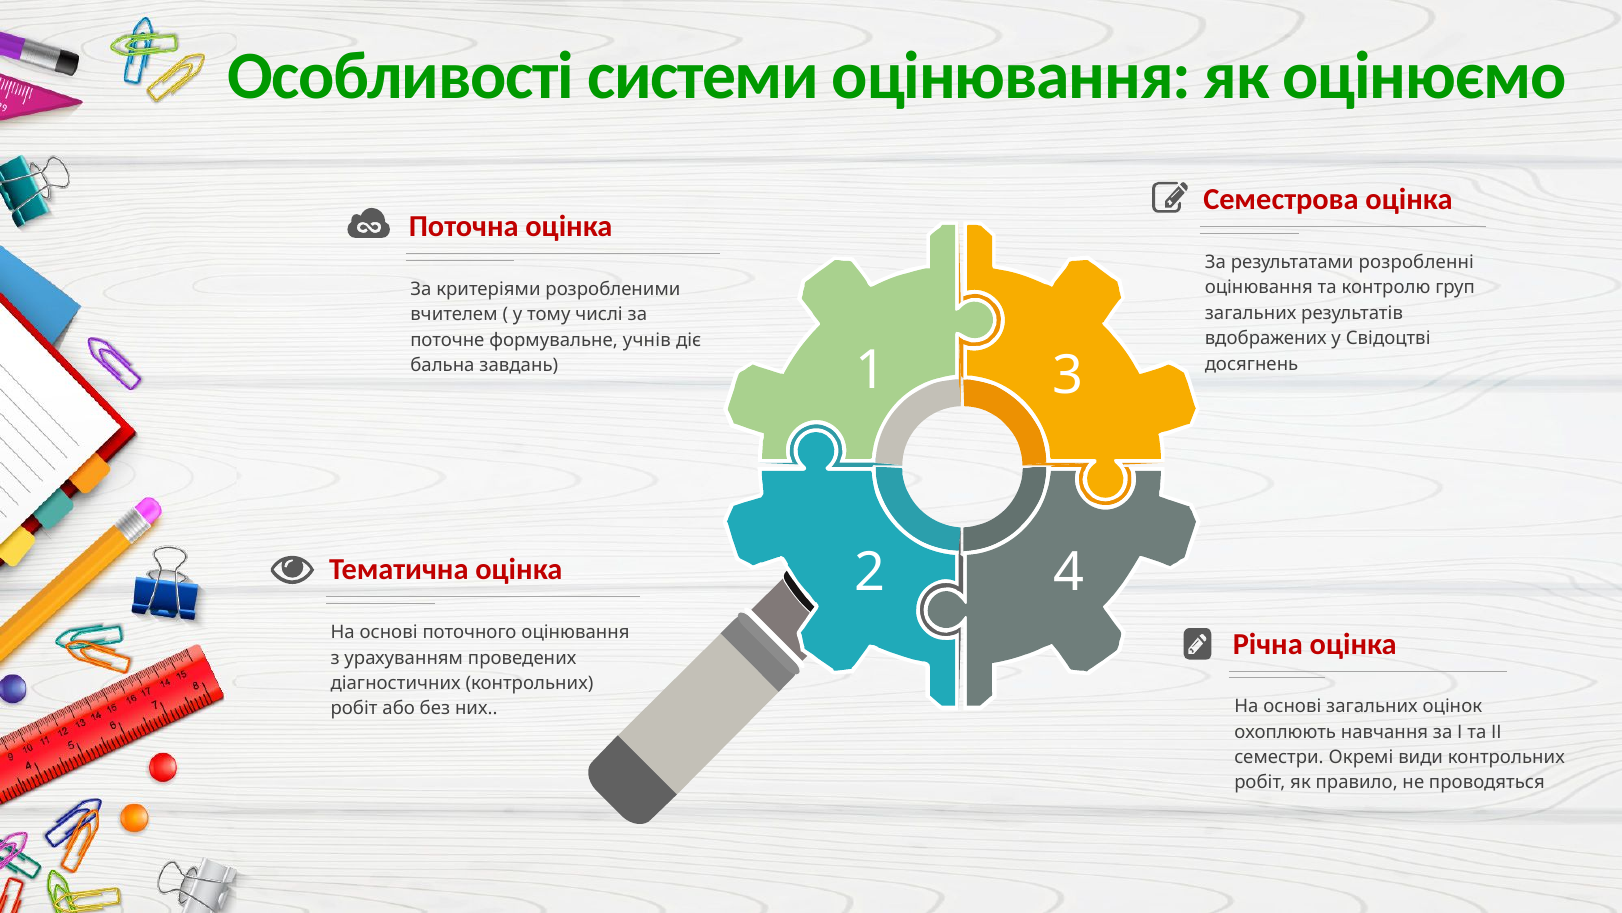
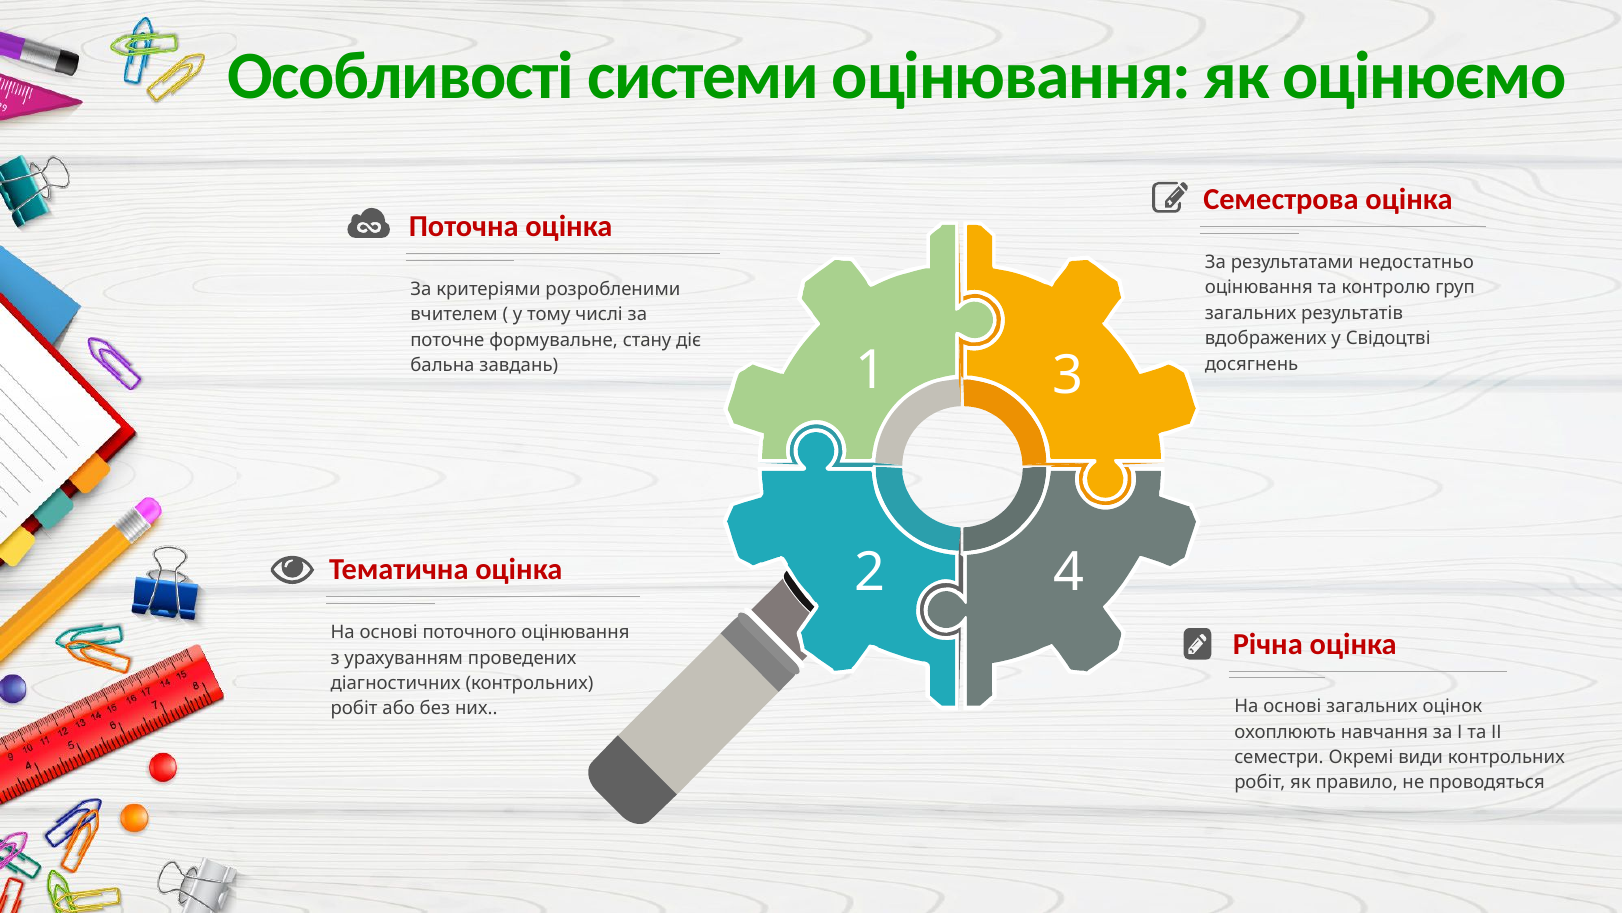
розробленні: розробленні -> недостатньо (1416, 262)
учнів: учнів -> стану (647, 340)
